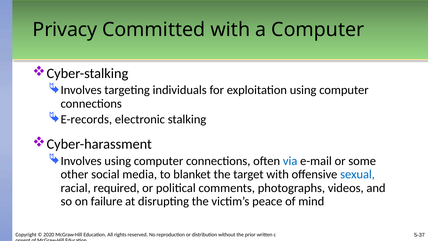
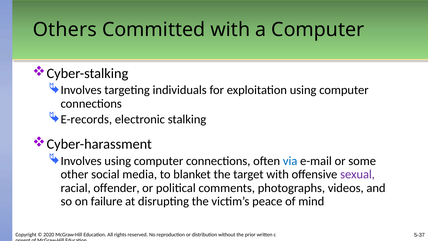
Privacy: Privacy -> Others (65, 30)
sexual colour: blue -> purple (358, 174)
required: required -> offender (117, 188)
